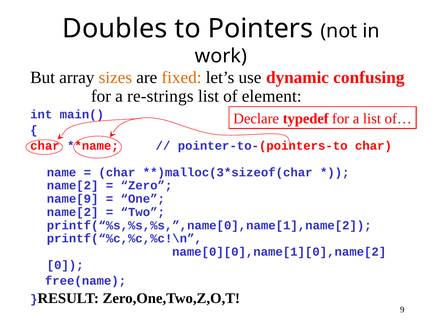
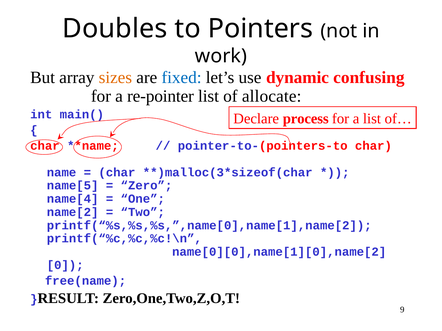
fixed colour: orange -> blue (182, 78)
re-strings: re-strings -> re-pointer (160, 96)
element: element -> allocate (272, 96)
typedef: typedef -> process (306, 119)
name[2: name[2 -> name[5 (73, 186)
name[9: name[9 -> name[4 (73, 199)
